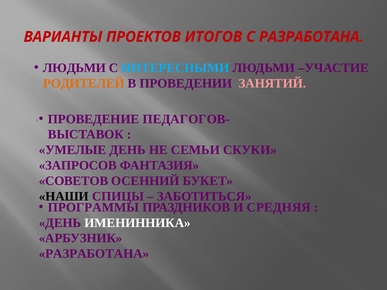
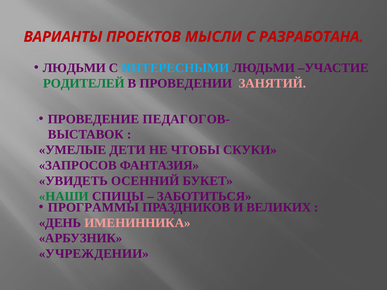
ИТОГОВ: ИТОГОВ -> МЫСЛИ (213, 37)
РОДИТЕЛЕЙ colour: orange -> green (84, 83)
УМЕЛЫЕ ДЕНЬ: ДЕНЬ -> ДЕТИ (128, 150)
СЕМЬИ: СЕМЬИ -> ЧТОБЫ (195, 150)
СОВЕТОВ: СОВЕТОВ -> УВИДЕТЬ (73, 181)
НАШИ colour: black -> green (64, 197)
СРЕДНЯЯ: СРЕДНЯЯ -> ВЕЛИКИХ (279, 207)
ИМЕНИННИКА colour: white -> pink (138, 223)
РАЗРАБОТАНА: РАЗРАБОТАНА -> УЧРЕЖДЕНИИ (94, 254)
